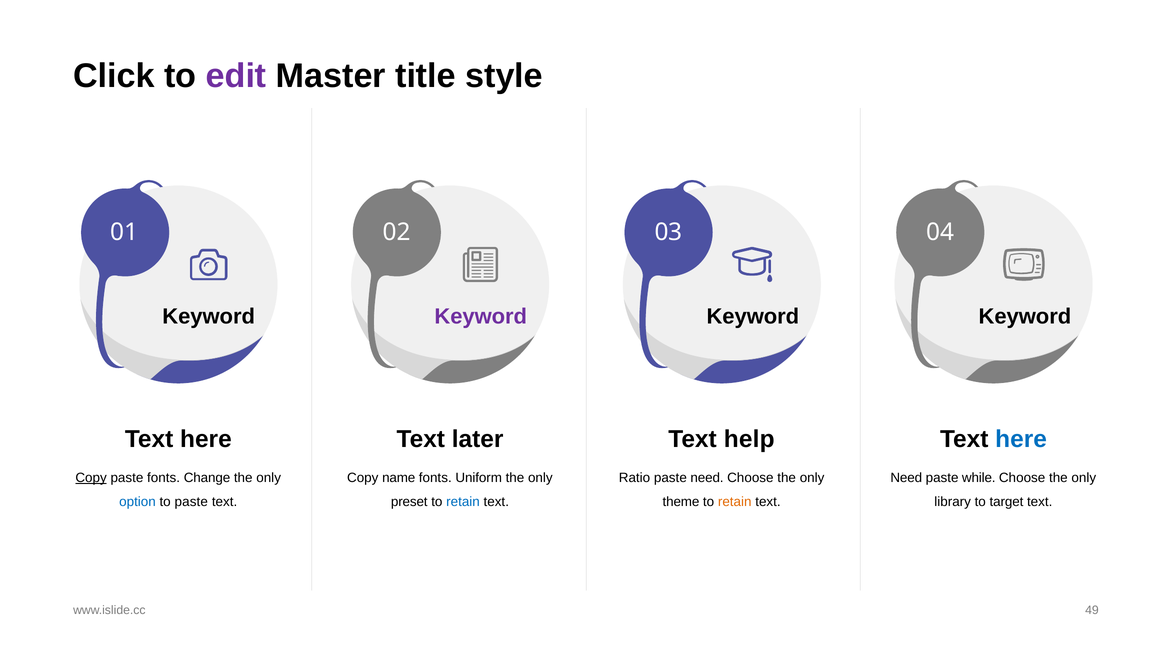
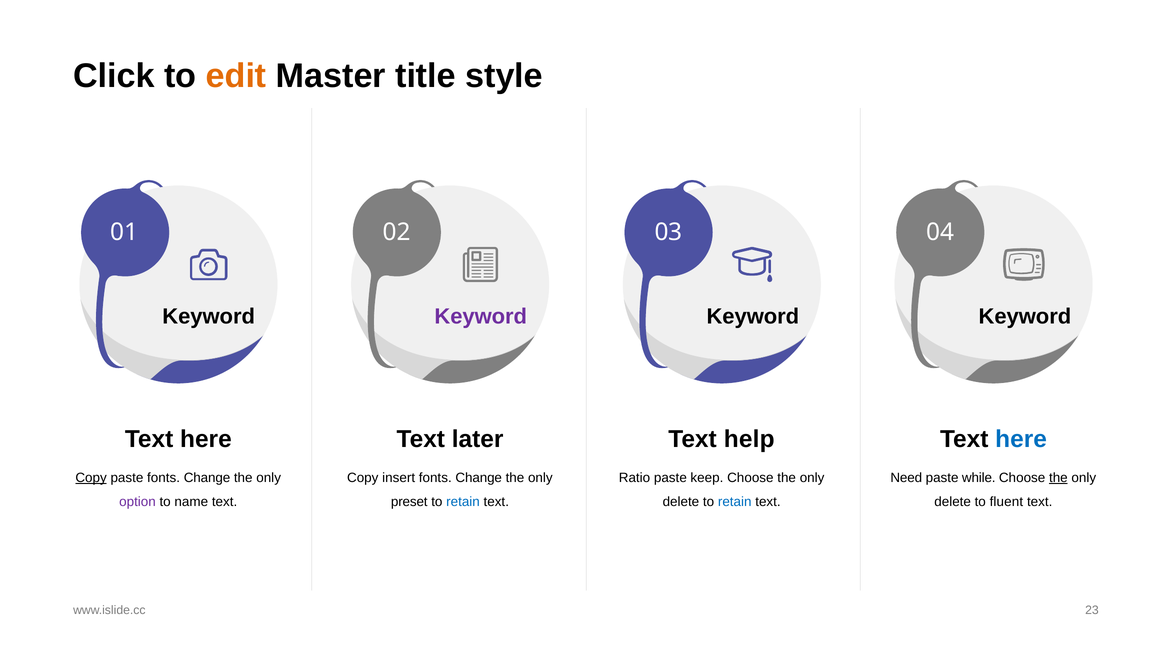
edit colour: purple -> orange (236, 76)
name: name -> insert (399, 478)
Uniform: Uniform -> Change (479, 478)
paste need: need -> keep (707, 478)
the underline: none -> present (1058, 478)
option colour: blue -> purple (137, 502)
to paste: paste -> name (191, 502)
theme: theme -> delete (681, 502)
retain colour: orange -> blue (735, 502)
library: library -> delete (953, 502)
target: target -> fluent (1006, 502)
49: 49 -> 23 (1092, 611)
